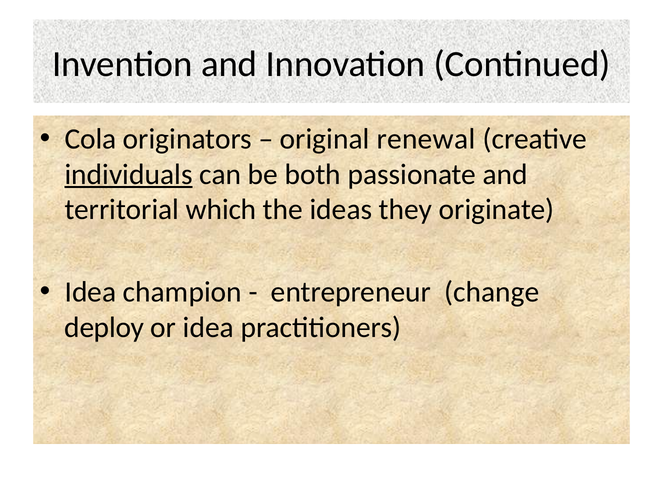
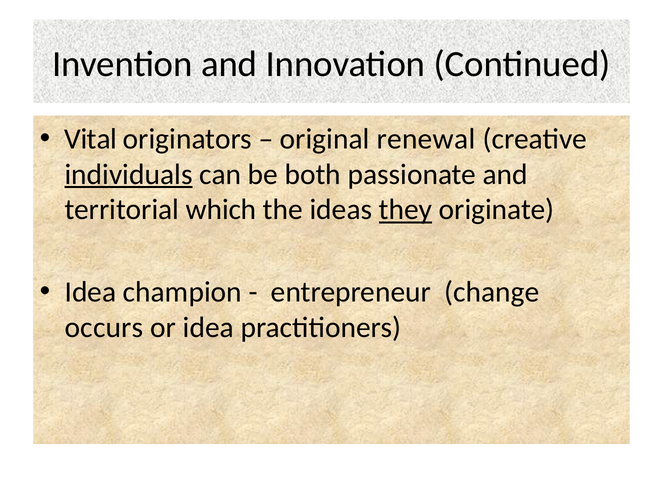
Cola: Cola -> Vital (91, 139)
they underline: none -> present (405, 210)
deploy: deploy -> occurs (104, 328)
